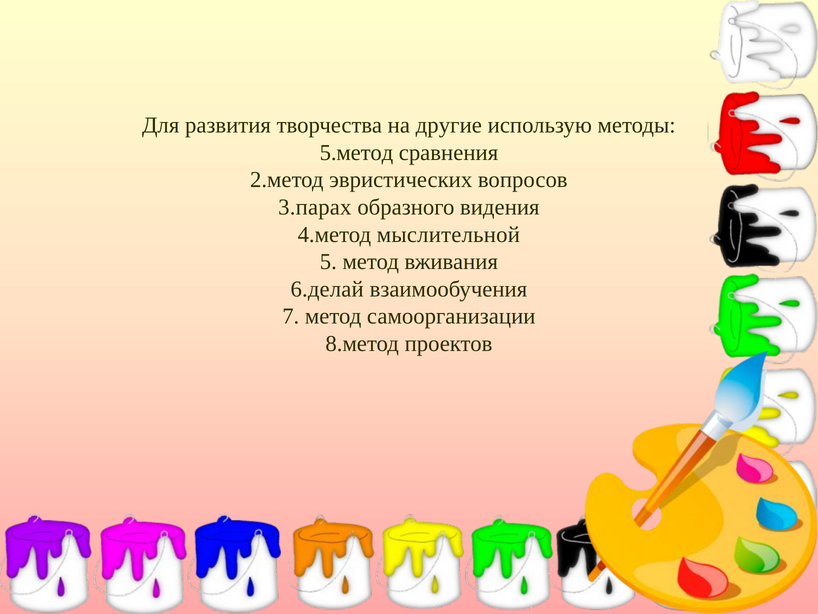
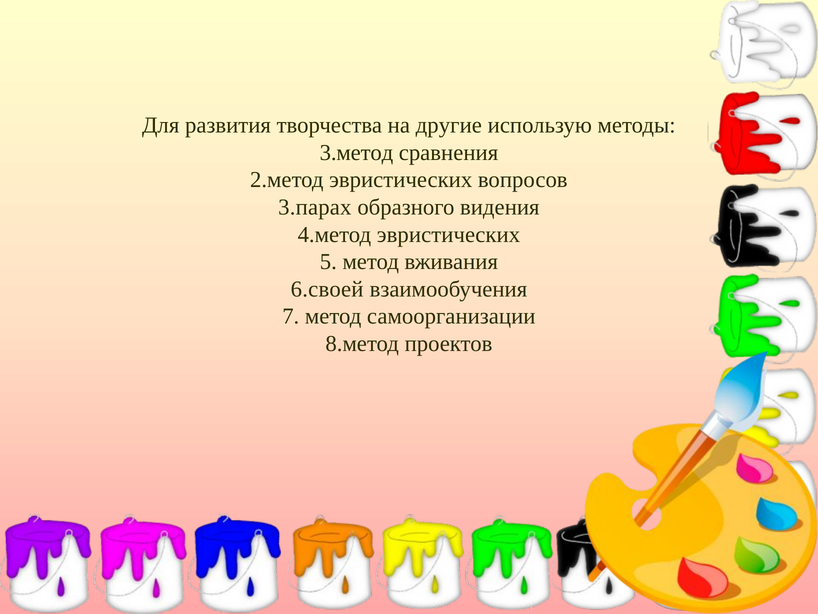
5.метод: 5.метод -> 3.метод (356, 152)
4.метод мыслительной: мыслительной -> эвристических (448, 234)
6.делай: 6.делай -> 6.своей (327, 289)
